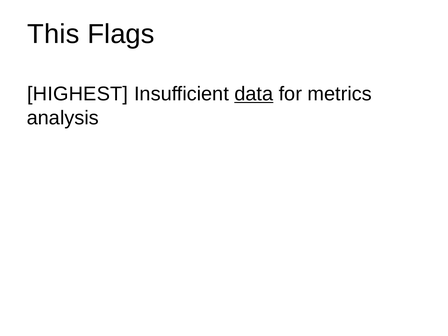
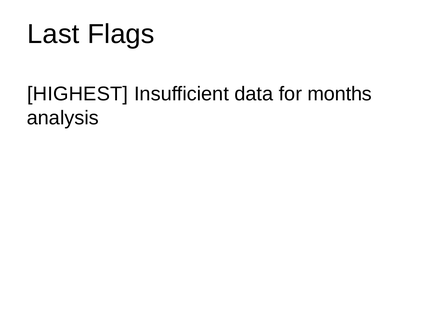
This: This -> Last (53, 34)
data underline: present -> none (254, 94)
metrics: metrics -> months (340, 94)
